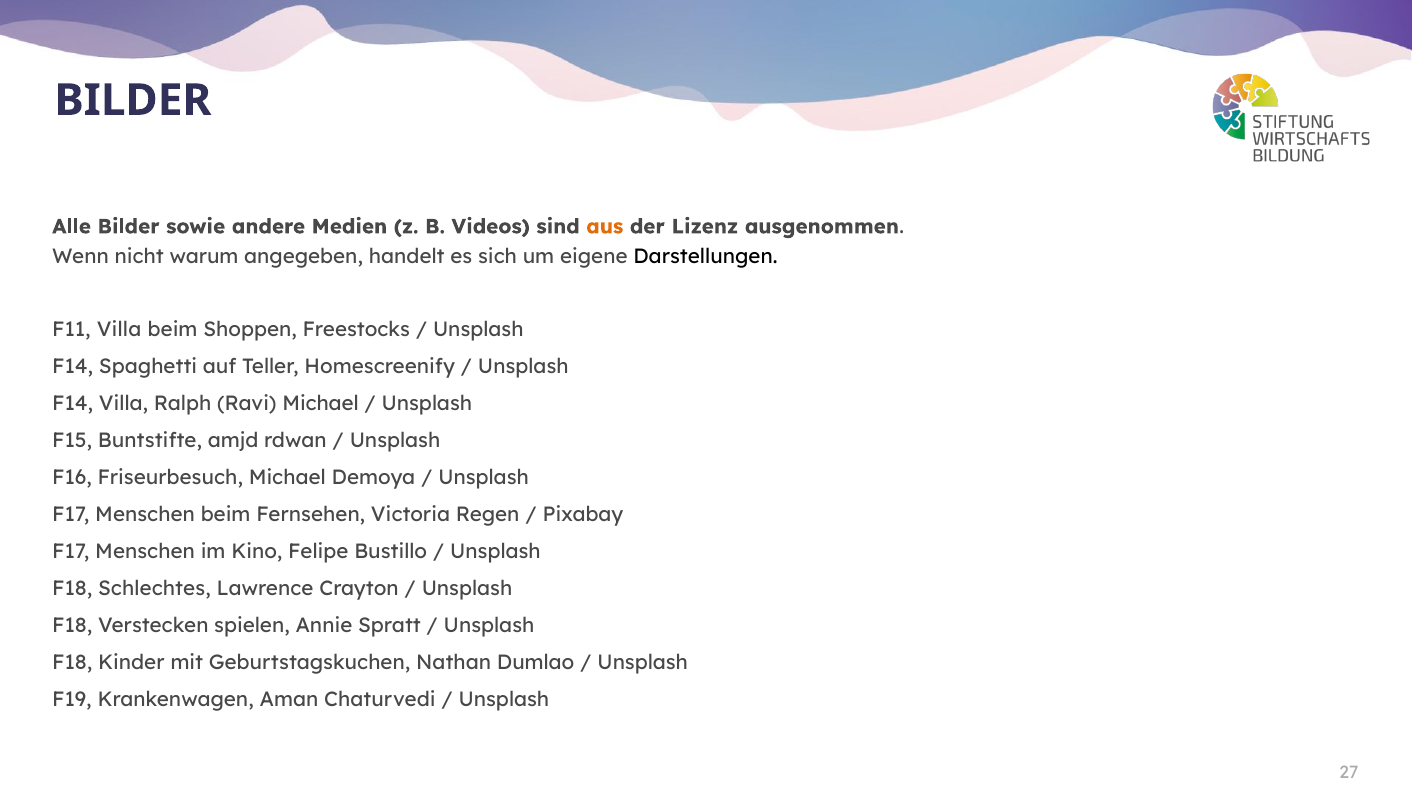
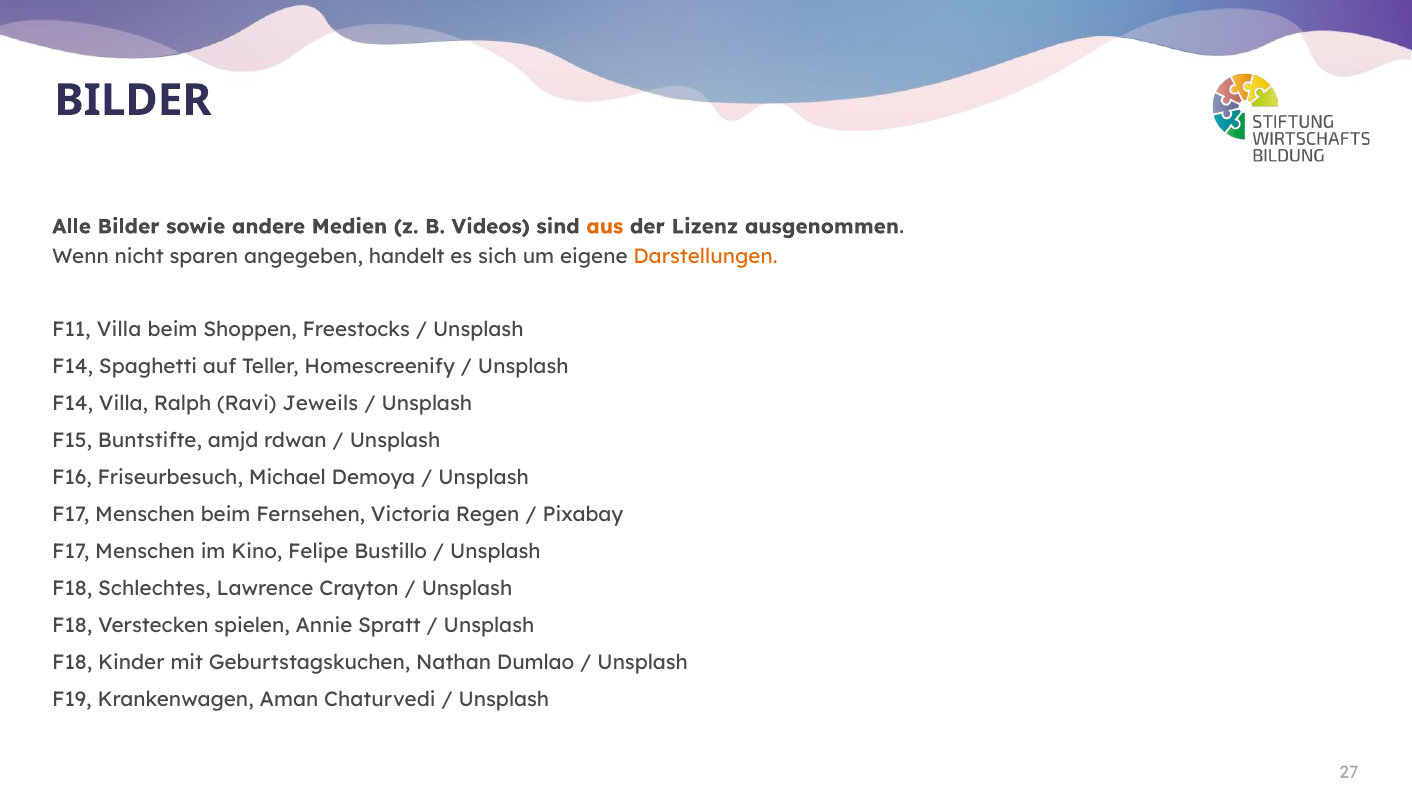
warum: warum -> sparen (204, 256)
Darstellungen colour: black -> orange (705, 256)
Ravi Michael: Michael -> Jeweils (320, 404)
